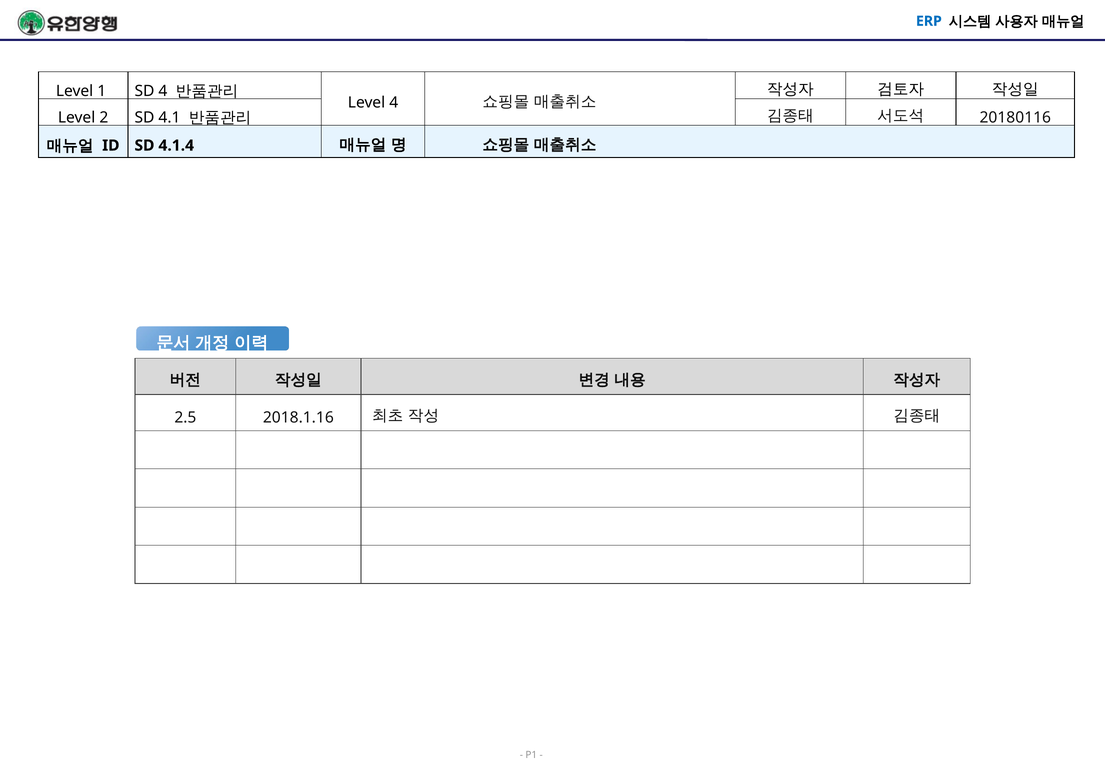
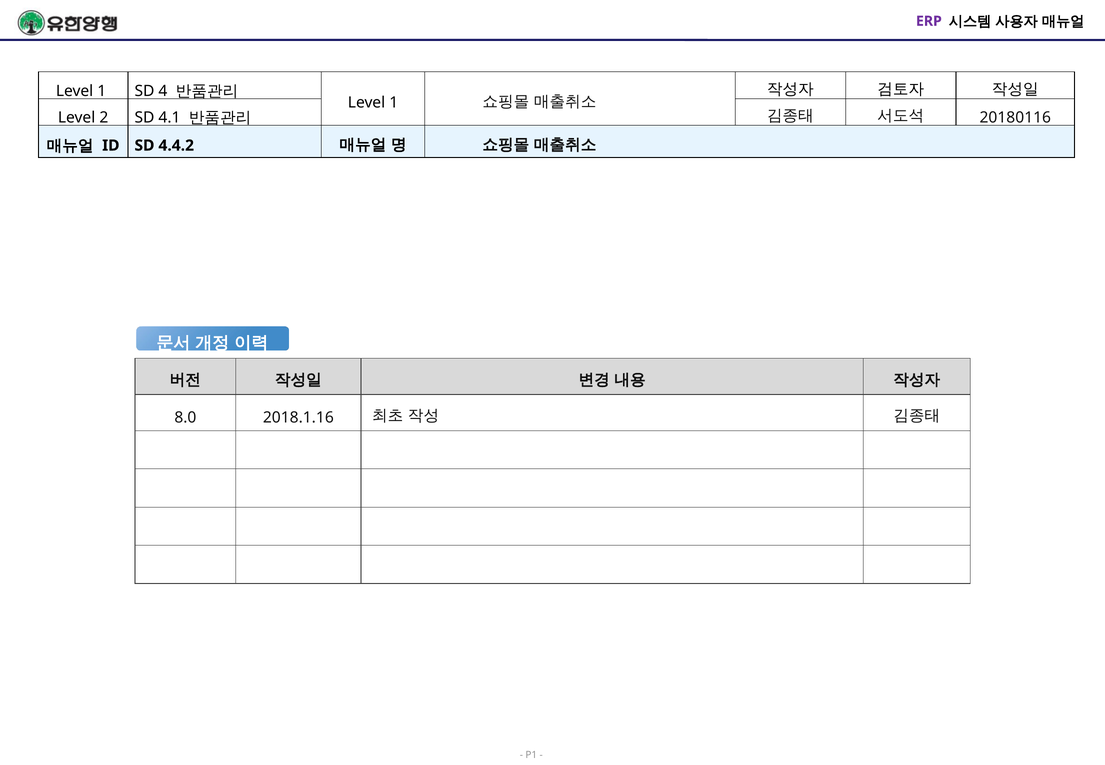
ERP colour: blue -> purple (929, 21)
4: 4 -> 1 (394, 103)
4.1.4: 4.1.4 -> 4.4.2 (176, 146)
2.5: 2.5 -> 8.0 (185, 417)
